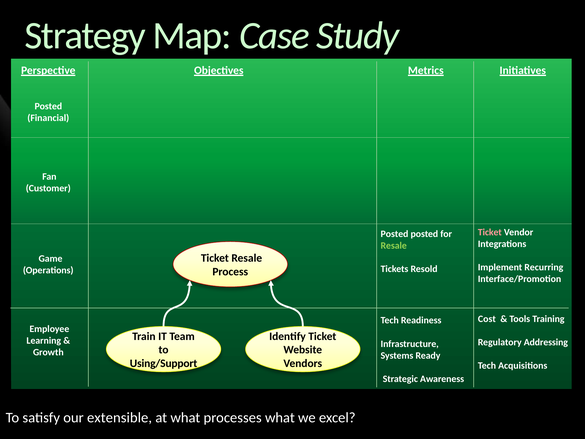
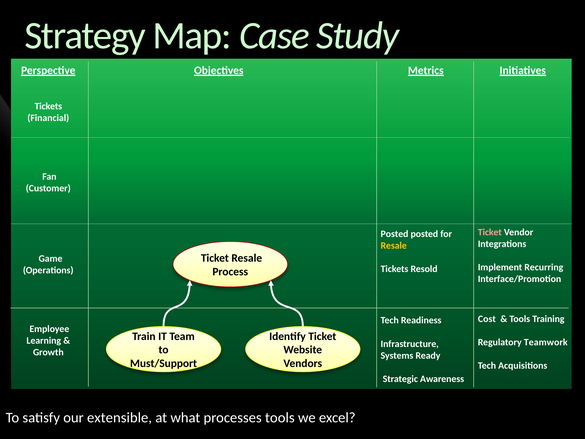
Posted: Posted -> Tickets (48, 106)
Resale colour: light green -> yellow (394, 245)
Addressing: Addressing -> Teamwork (546, 342)
Using/Support: Using/Support -> Must/Support (164, 363)
processes what: what -> tools (280, 417)
